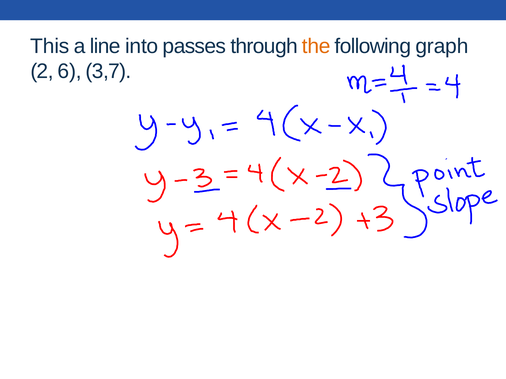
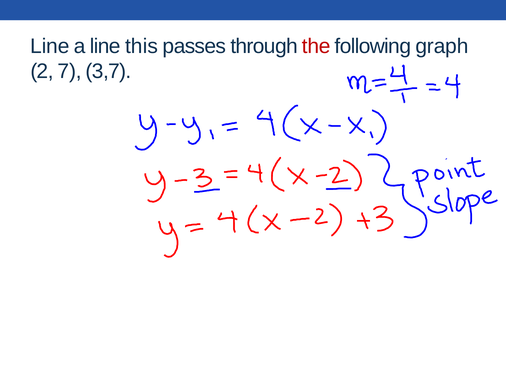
This: This -> Line (50, 46)
into: into -> this (142, 46)
the colour: orange -> red (316, 46)
6: 6 -> 7 (70, 71)
